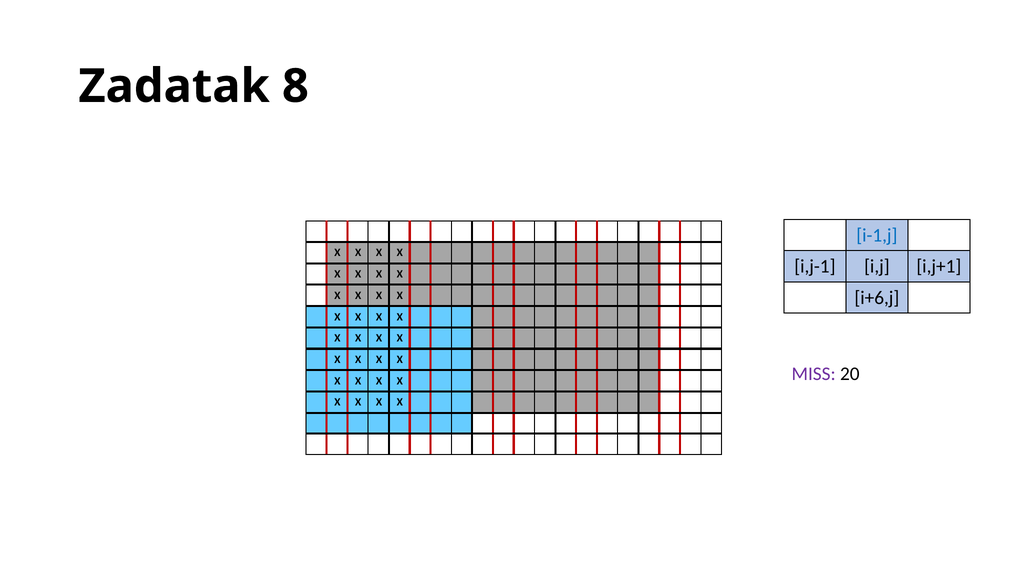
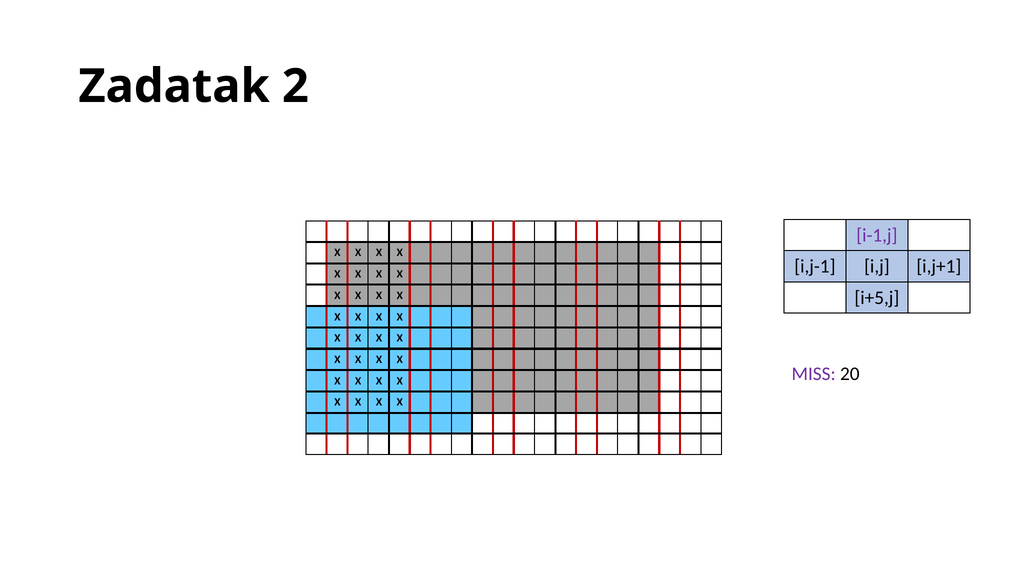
8: 8 -> 2 (295, 86)
i-1,j colour: blue -> purple (877, 235)
i+6,j: i+6,j -> i+5,j (877, 298)
